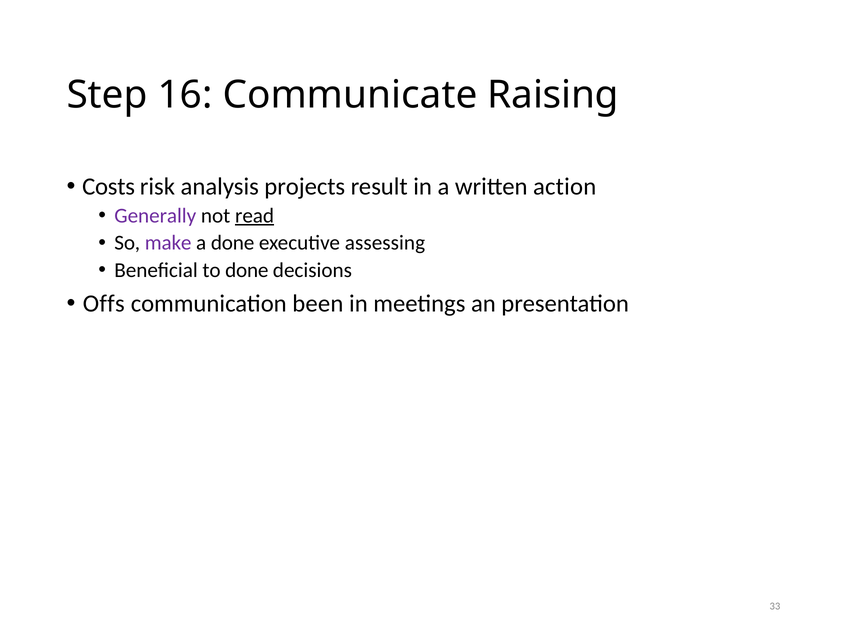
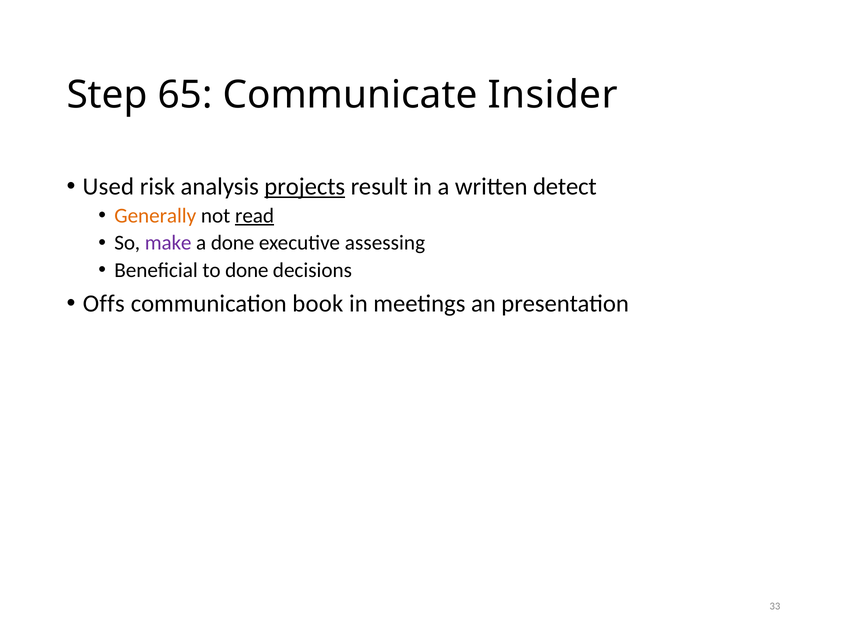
16: 16 -> 65 (185, 95)
Raising: Raising -> Insider (553, 95)
Costs: Costs -> Used (108, 187)
projects underline: none -> present (305, 187)
action: action -> detect (565, 187)
Generally colour: purple -> orange (155, 216)
been: been -> book (318, 304)
